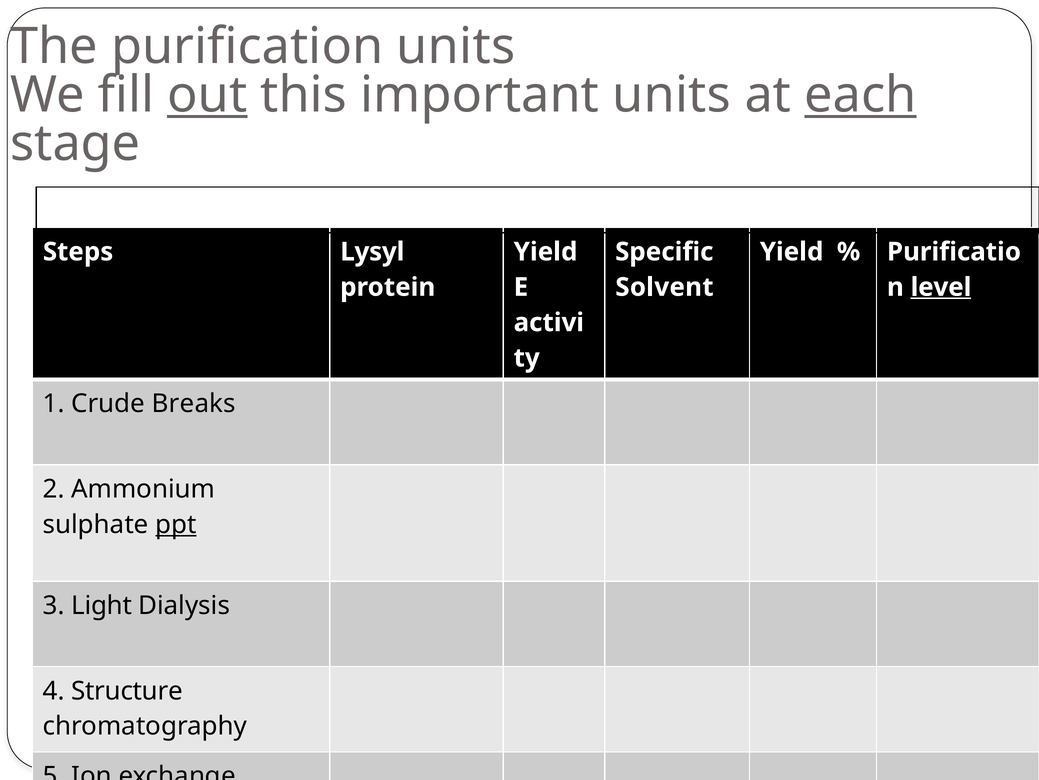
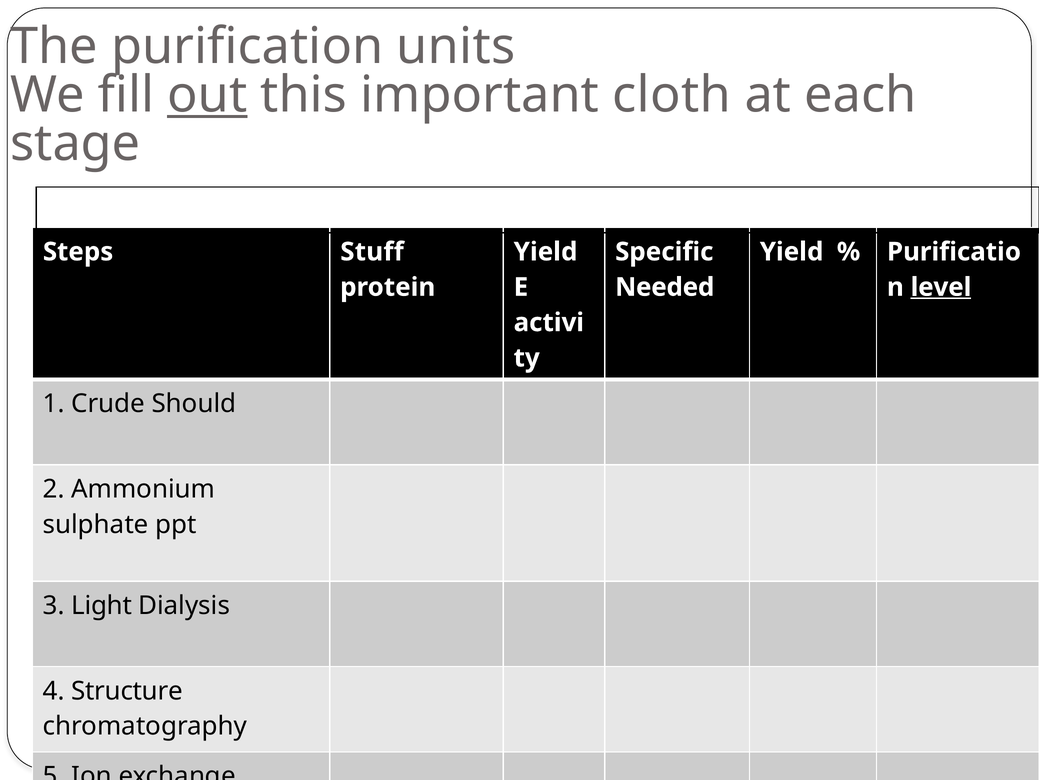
important units: units -> cloth (672, 95)
each underline: present -> none (860, 95)
Lysyl: Lysyl -> Stuff (372, 252)
Solvent: Solvent -> Needed (665, 287)
Breaks: Breaks -> Should (194, 403)
ppt underline: present -> none (176, 524)
